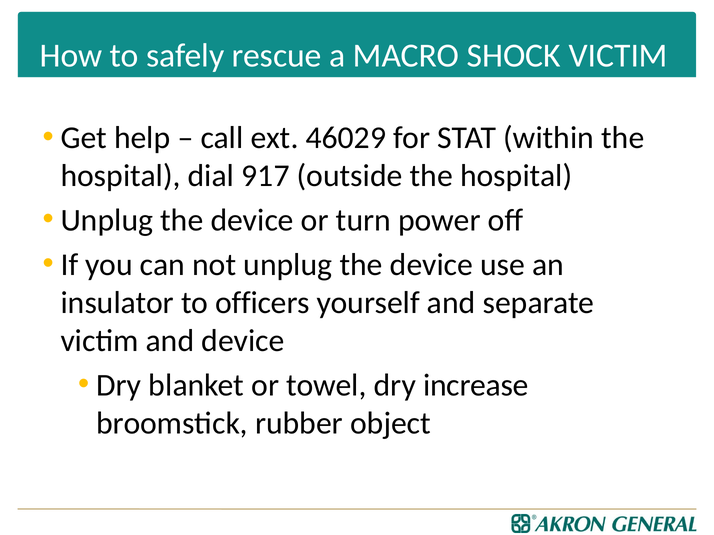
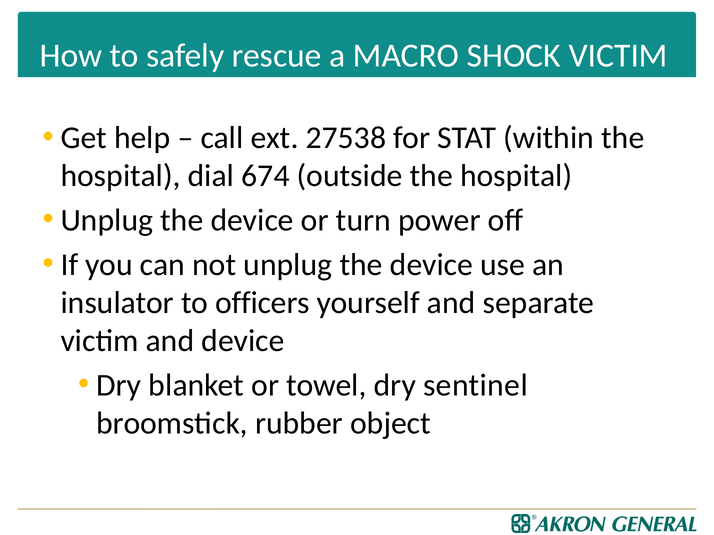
46029: 46029 -> 27538 (346, 138)
917: 917 -> 674 (265, 176)
increase: increase -> sentinel (476, 385)
